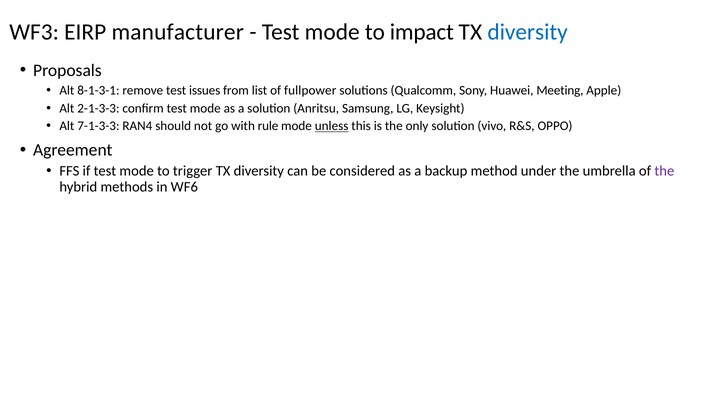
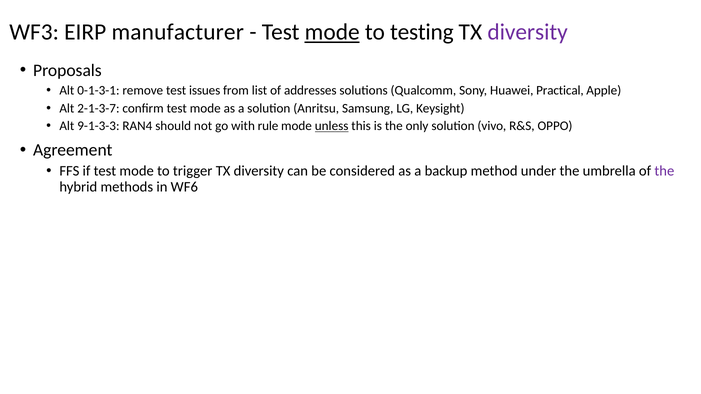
mode underline: none -> present (332, 32)
impact: impact -> testing (422, 32)
diversity colour: blue -> purple (528, 32)
8-1-3-1: 8-1-3-1 -> 0-1-3-1 (98, 91)
fullpower: fullpower -> addresses (310, 91)
Meeting: Meeting -> Practical (560, 91)
2-1-3-3: 2-1-3-3 -> 2-1-3-7 (98, 108)
7-1-3-3: 7-1-3-3 -> 9-1-3-3 (98, 126)
